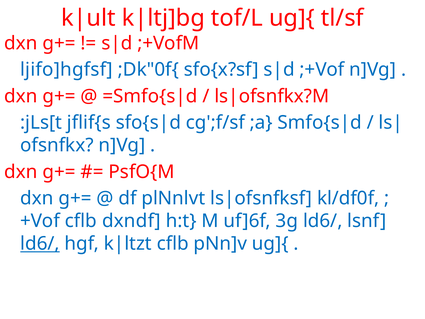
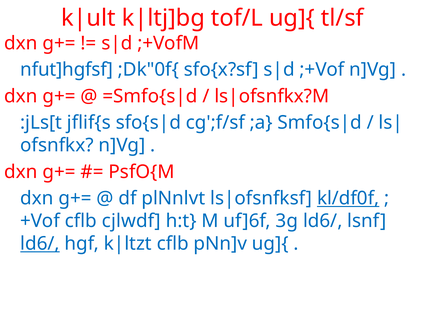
ljifo]hgfsf: ljifo]hgfsf -> nfut]hgfsf (67, 70)
kl/df0f underline: none -> present (348, 198)
dxndf: dxndf -> cjlwdf (131, 221)
